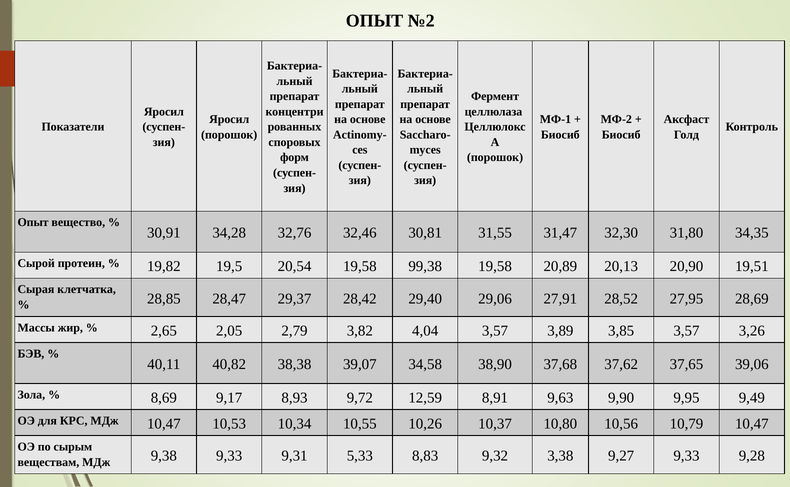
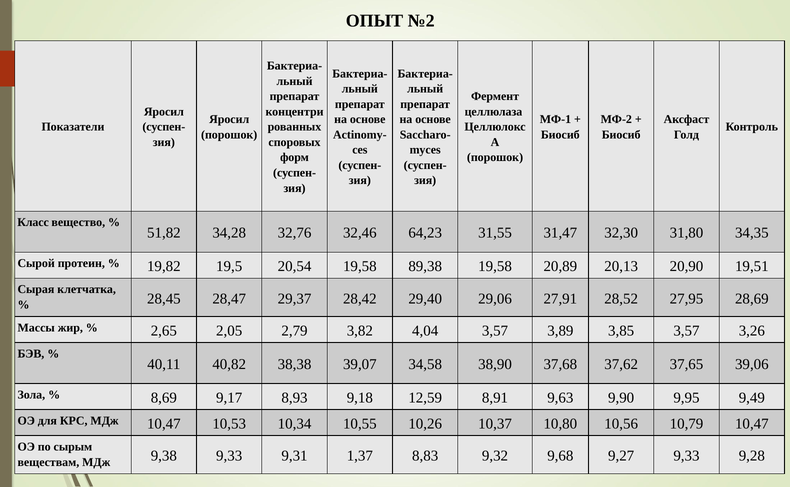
Опыт: Опыт -> Класс (33, 222)
30,91: 30,91 -> 51,82 (164, 233)
30,81: 30,81 -> 64,23 (425, 233)
99,38: 99,38 -> 89,38 (425, 267)
28,85: 28,85 -> 28,45 (164, 299)
9,72: 9,72 -> 9,18 (360, 398)
5,33: 5,33 -> 1,37 (360, 456)
3,38: 3,38 -> 9,68 (560, 456)
